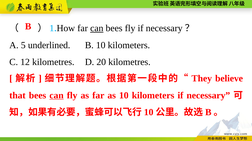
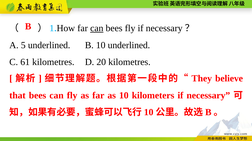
B 10 kilometers: kilometers -> underlined (129, 45)
12: 12 -> 61 (25, 62)
can underline: present -> none (57, 96)
